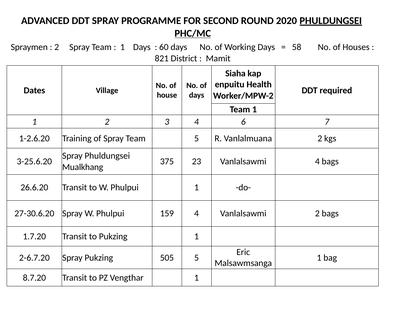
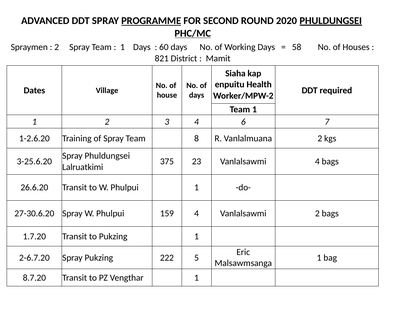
PROGRAMME underline: none -> present (151, 21)
Team 5: 5 -> 8 (197, 138)
Mualkhang: Mualkhang -> Lalruatkimi (83, 167)
505: 505 -> 222 (167, 257)
